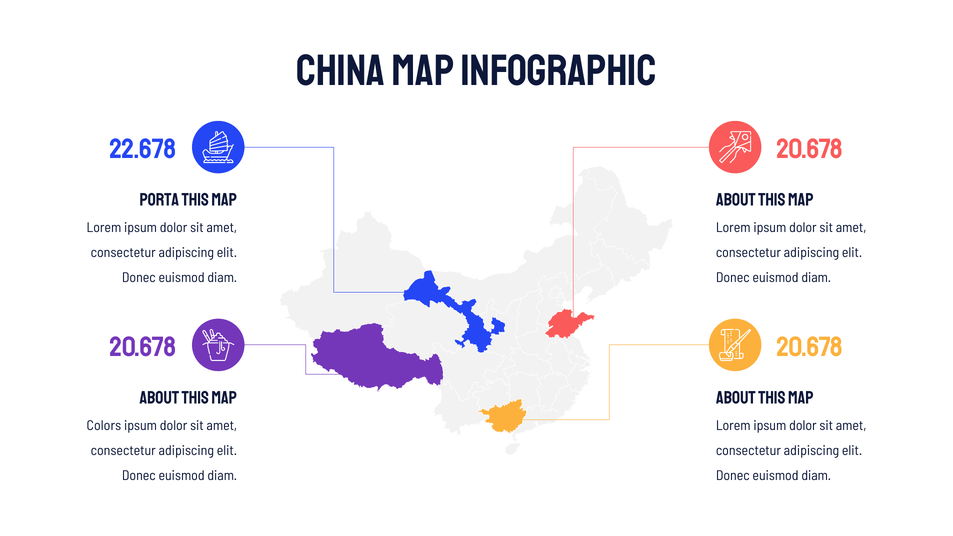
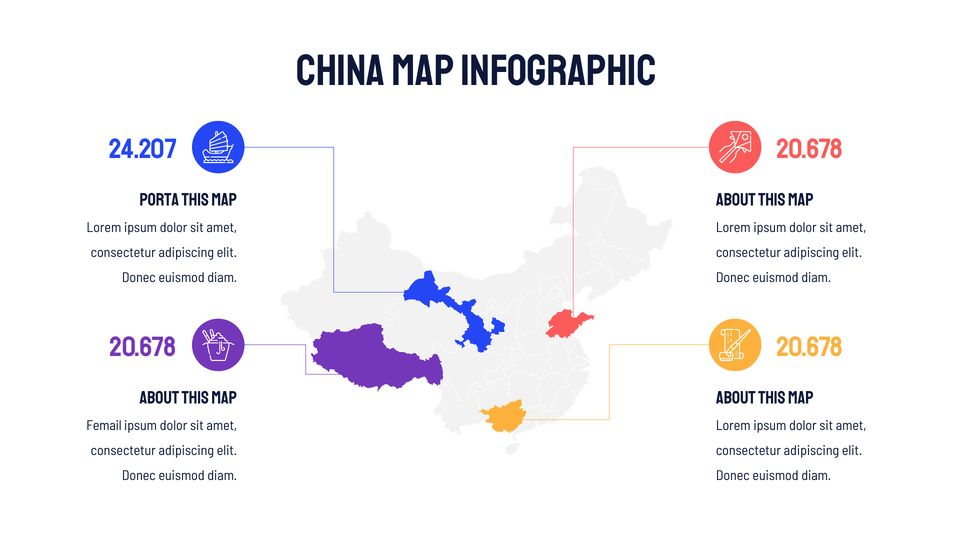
22.678: 22.678 -> 24.207 (143, 149)
Colors: Colors -> Femail (104, 426)
